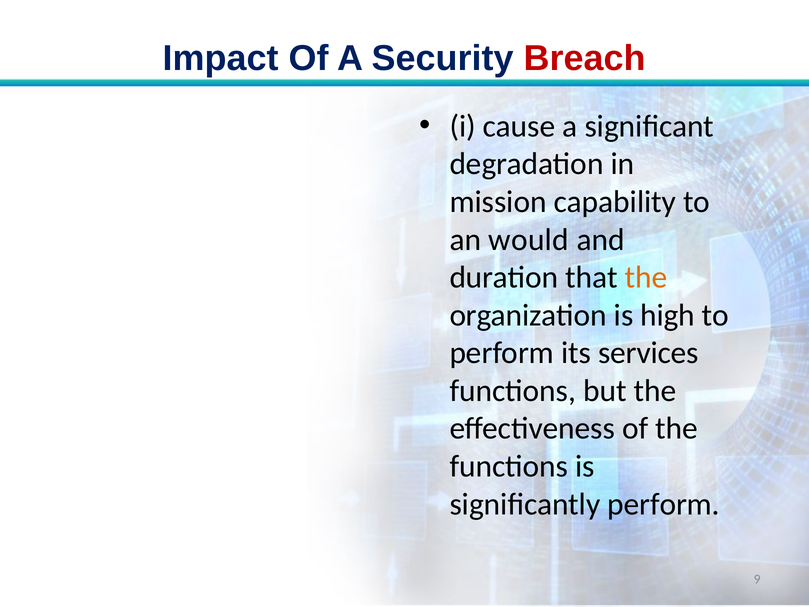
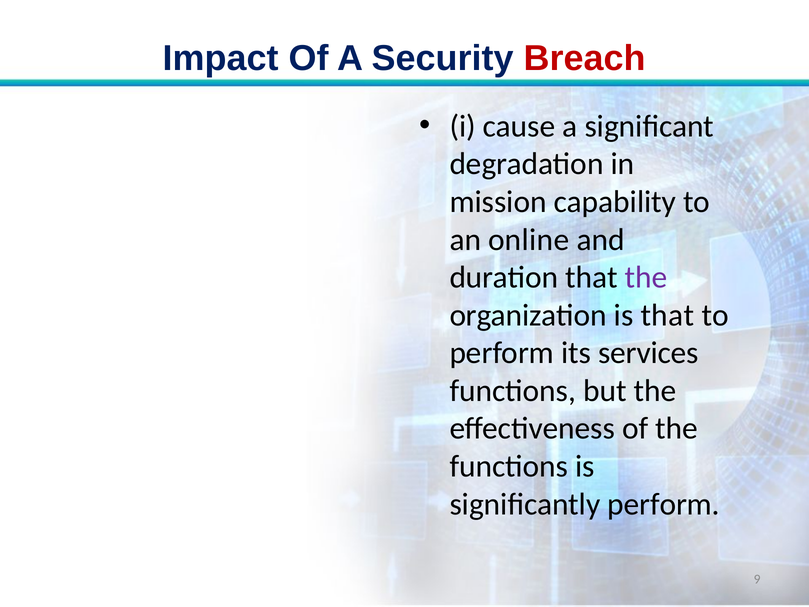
would: would -> online (529, 240)
the colour: orange -> purple (646, 277)
is high: high -> that (667, 315)
